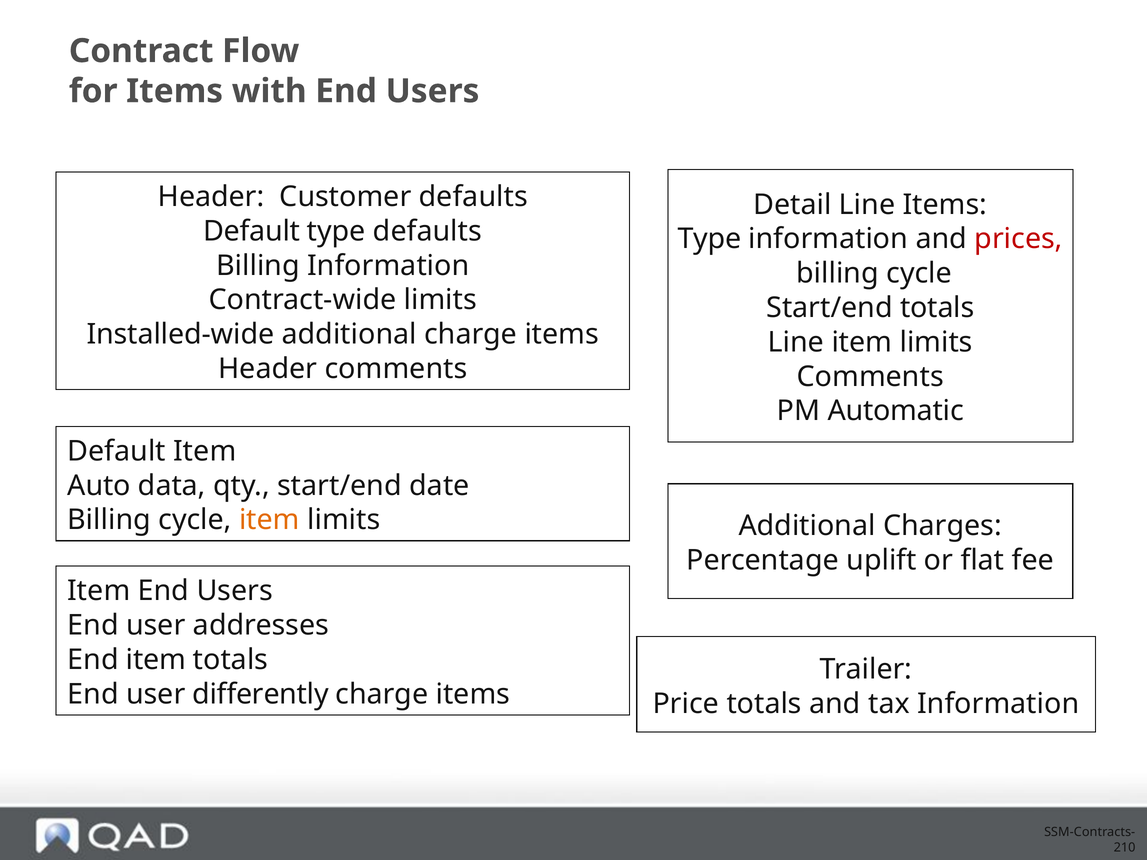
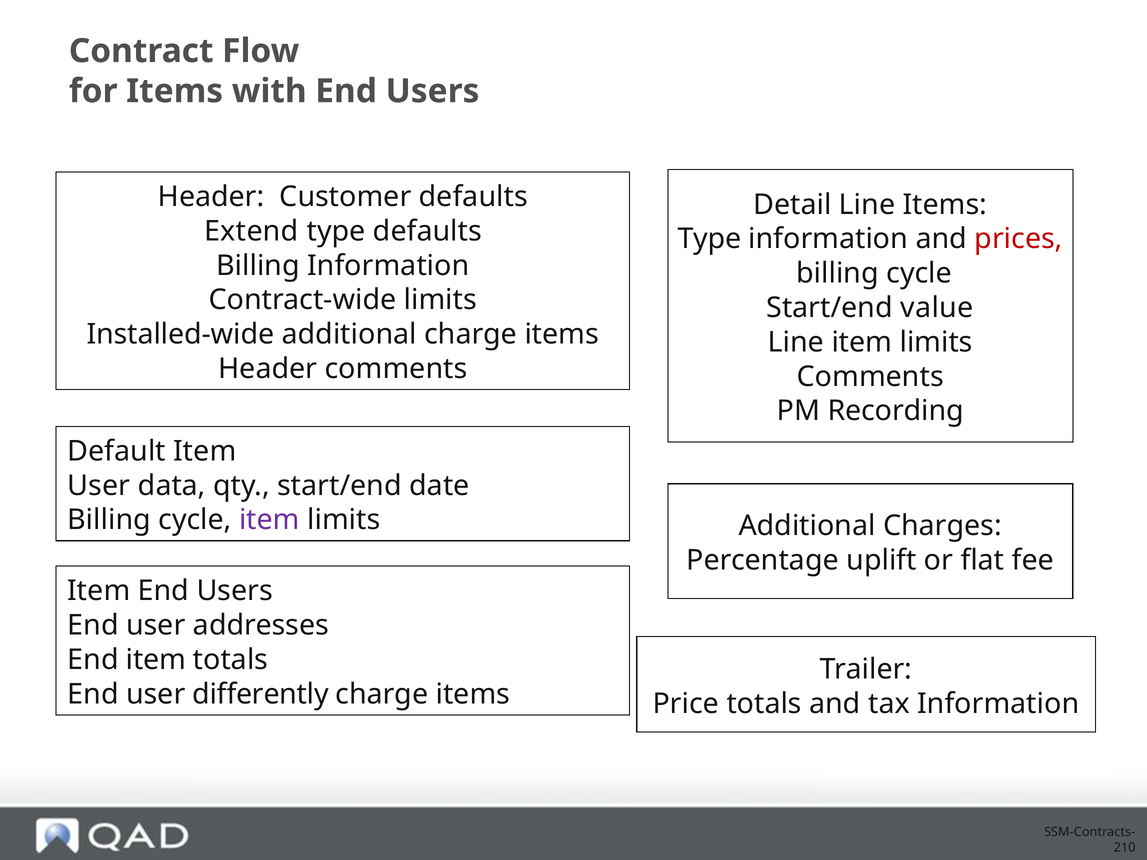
Default: Default -> Extend (251, 231)
Start/end totals: totals -> value (937, 308)
Automatic: Automatic -> Recording (896, 411)
Auto: Auto -> User (99, 486)
item colour: orange -> purple (269, 520)
